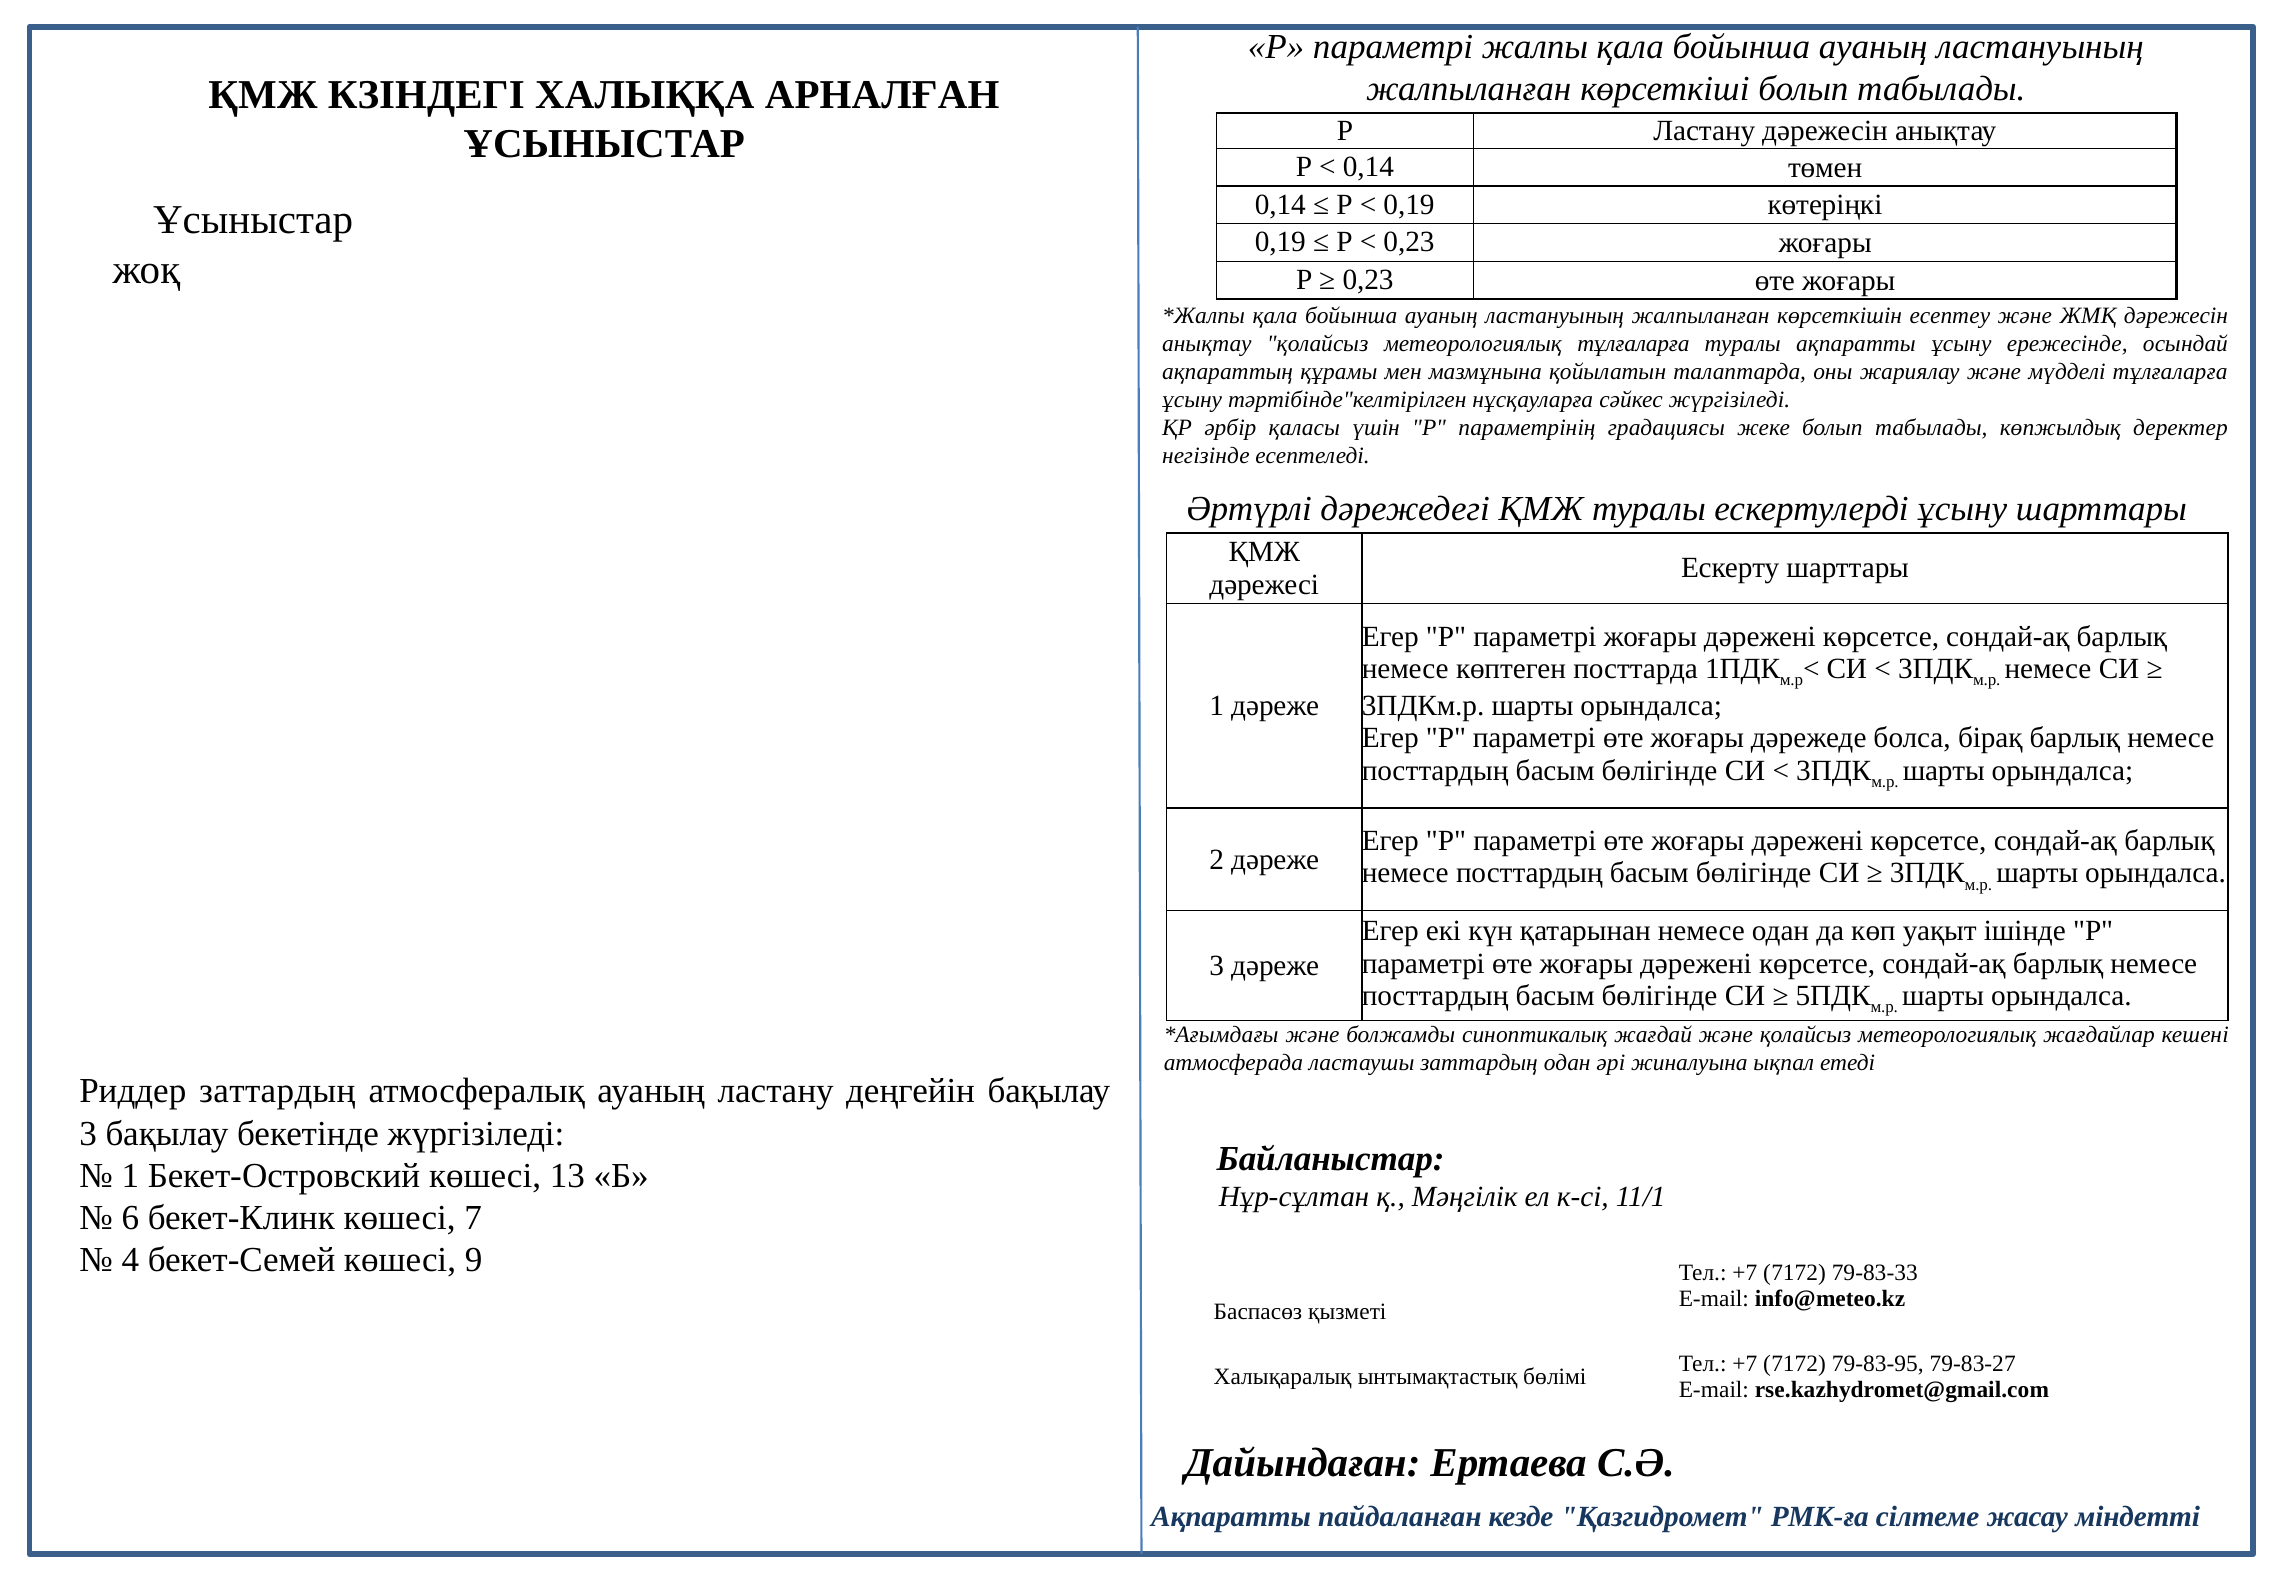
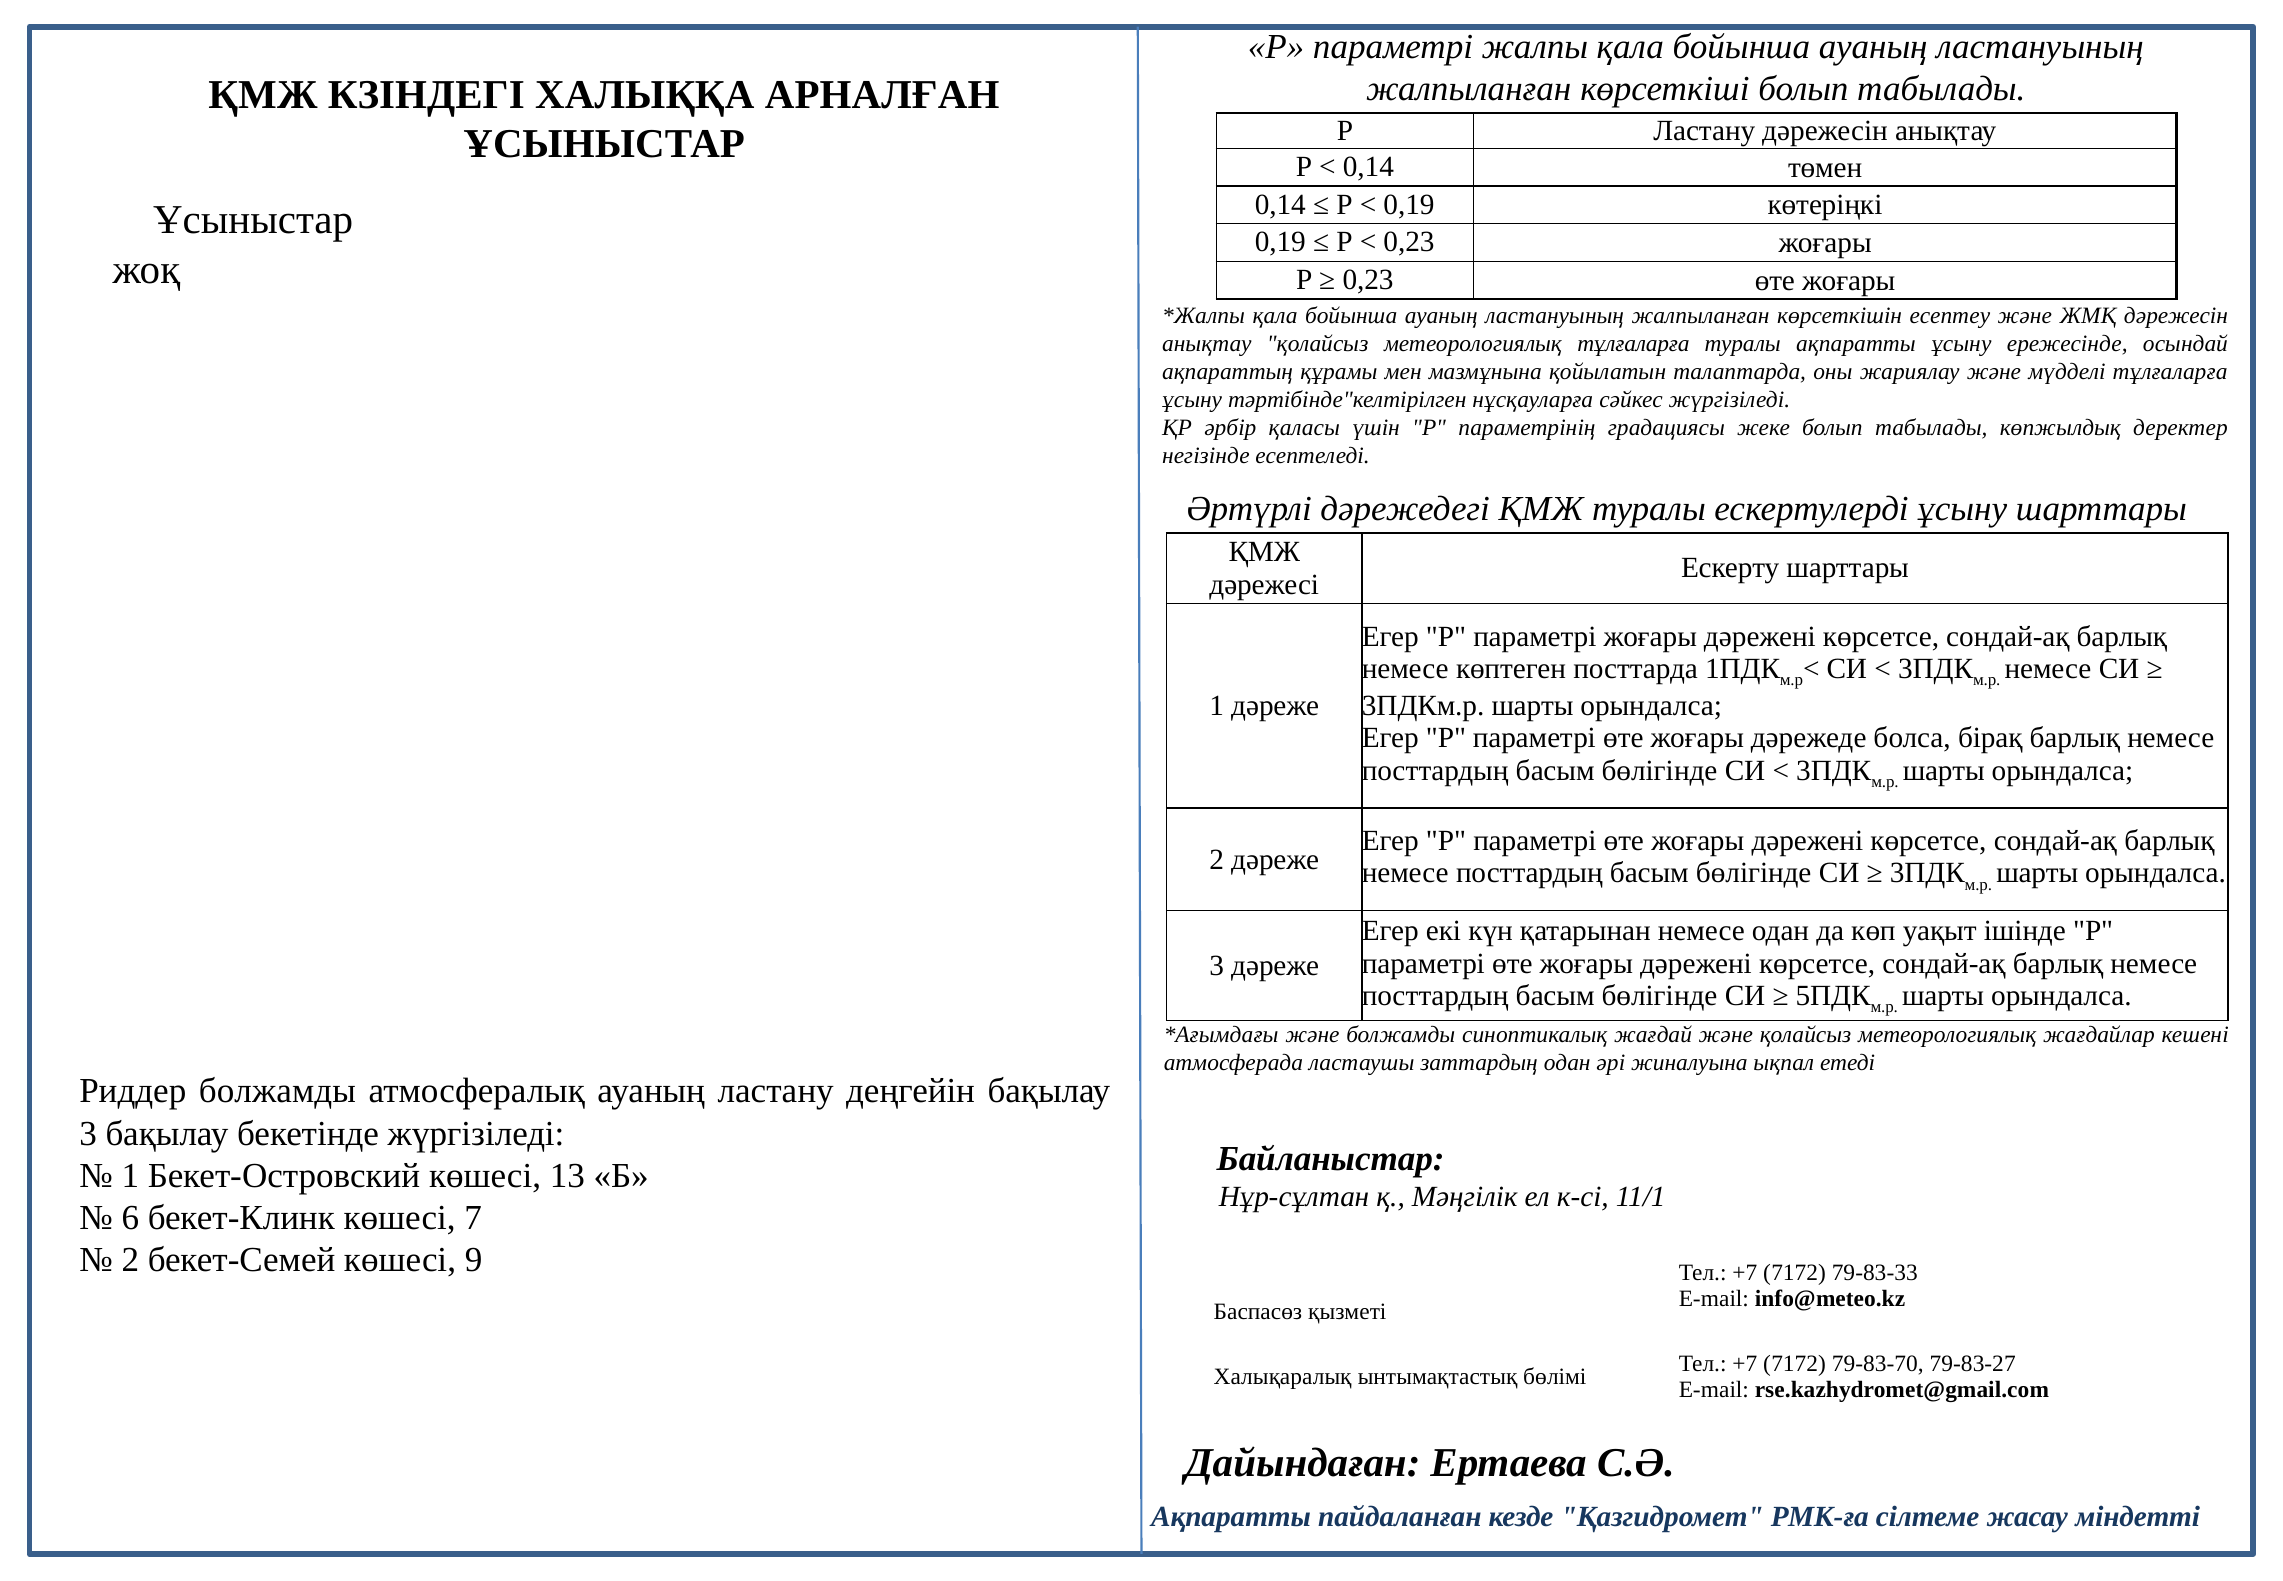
Риддер заттардың: заттардың -> болжамды (277, 1091)
4: 4 -> 2 (130, 1260)
79-83-95: 79-83-95 -> 79-83-70 (1878, 1363)
